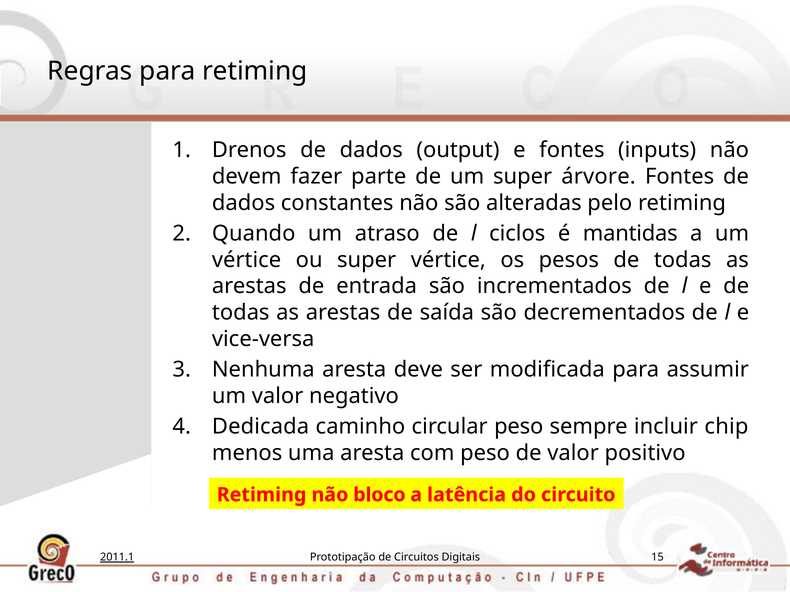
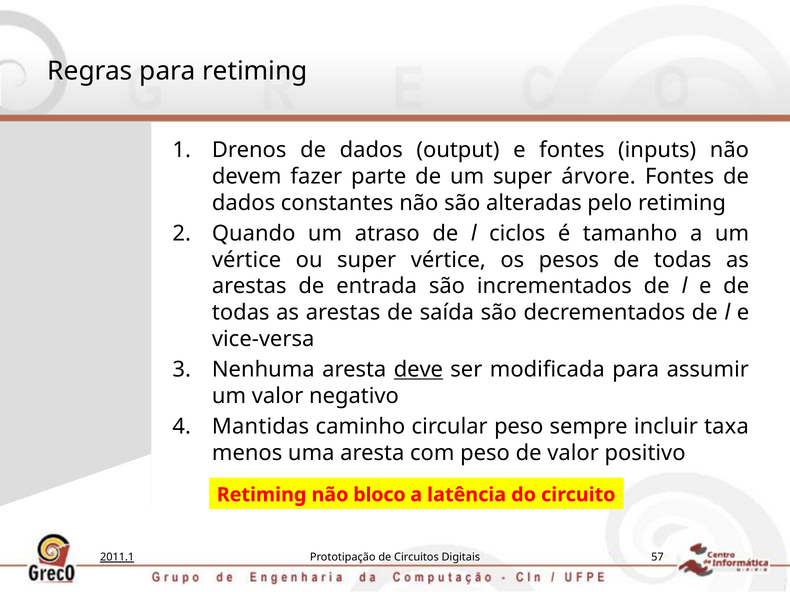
mantidas: mantidas -> tamanho (630, 234)
deve underline: none -> present (418, 370)
Dedicada: Dedicada -> Mantidas (261, 427)
chip: chip -> taxa (726, 427)
15: 15 -> 57 (657, 558)
